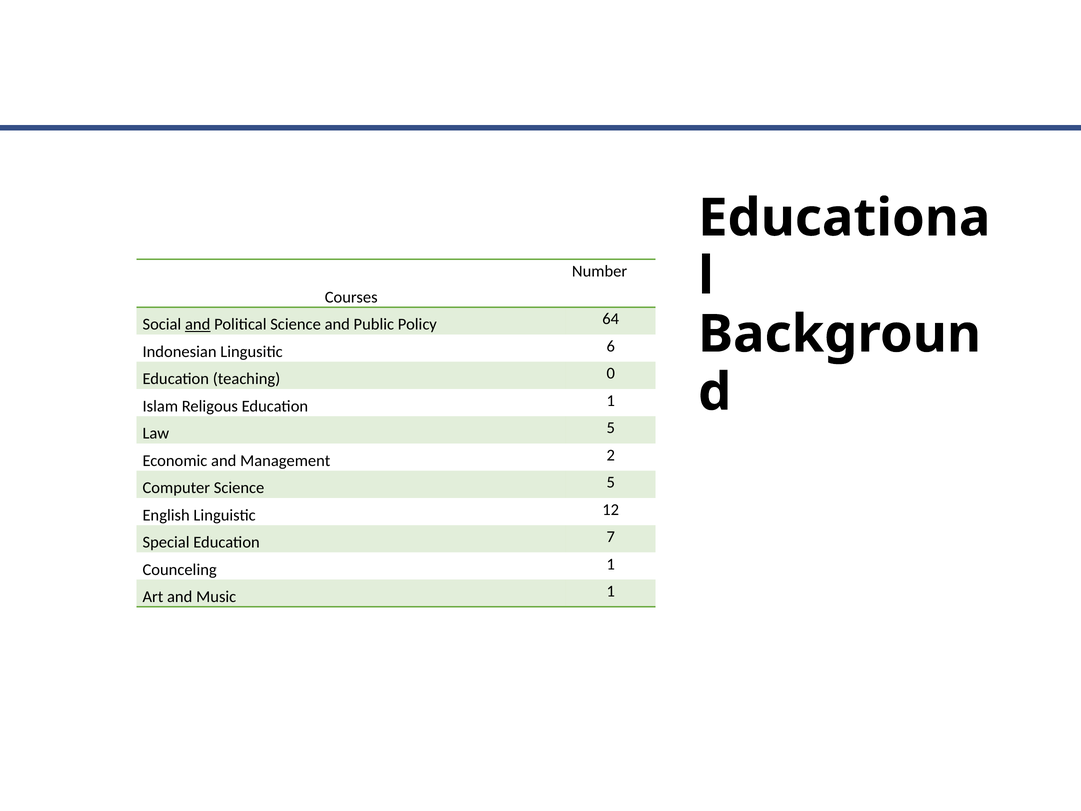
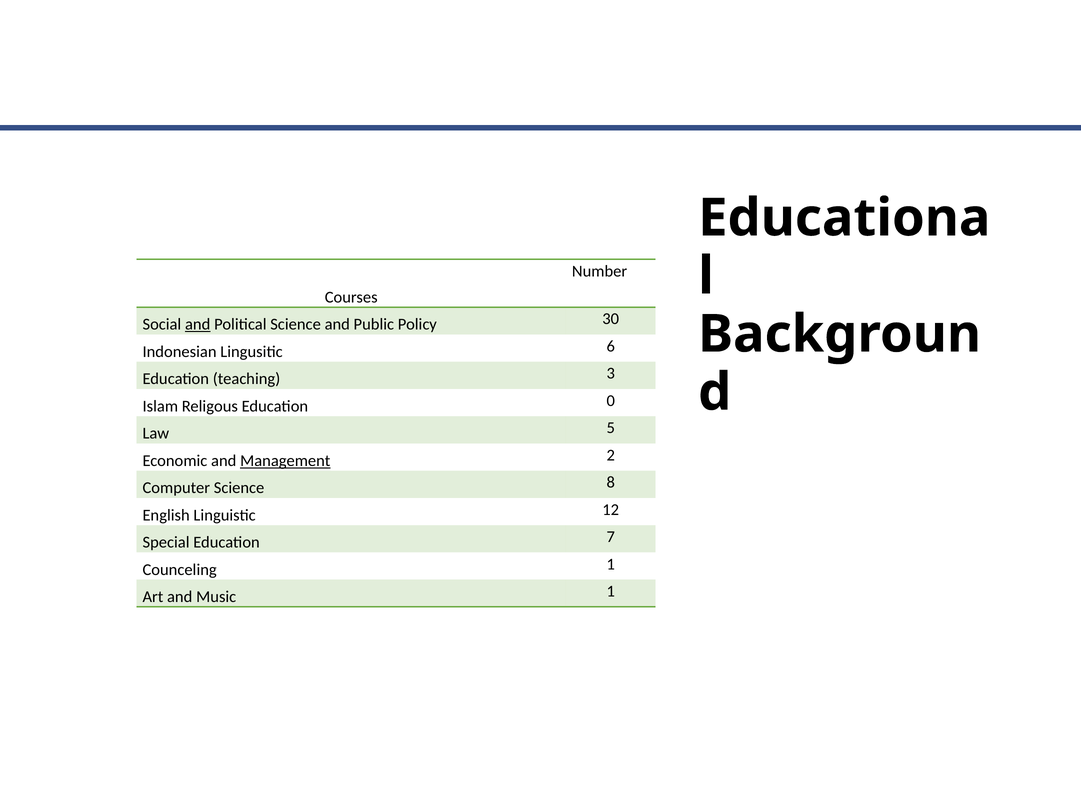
64: 64 -> 30 (611, 319)
0: 0 -> 3 (611, 373)
Education 1: 1 -> 0 (611, 401)
Management underline: none -> present (285, 461)
Science 5: 5 -> 8 (611, 482)
